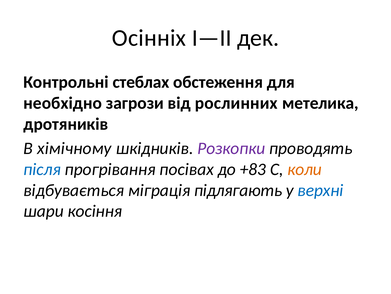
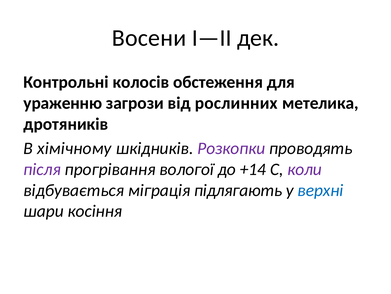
Осінніх: Осінніх -> Восени (149, 38)
стеблах: стеблах -> колосів (141, 82)
необхідно: необхідно -> ураженню (63, 103)
після colour: blue -> purple (42, 169)
посівах: посівах -> вологої (187, 169)
+83: +83 -> +14 (253, 169)
коли colour: orange -> purple (305, 169)
